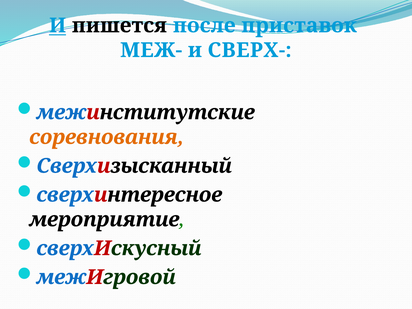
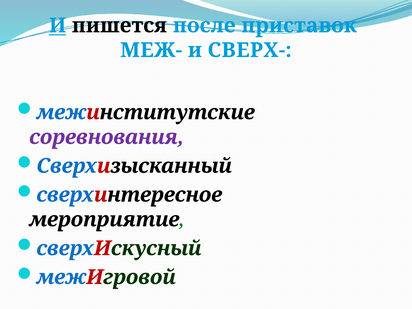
соревнования colour: orange -> purple (107, 137)
